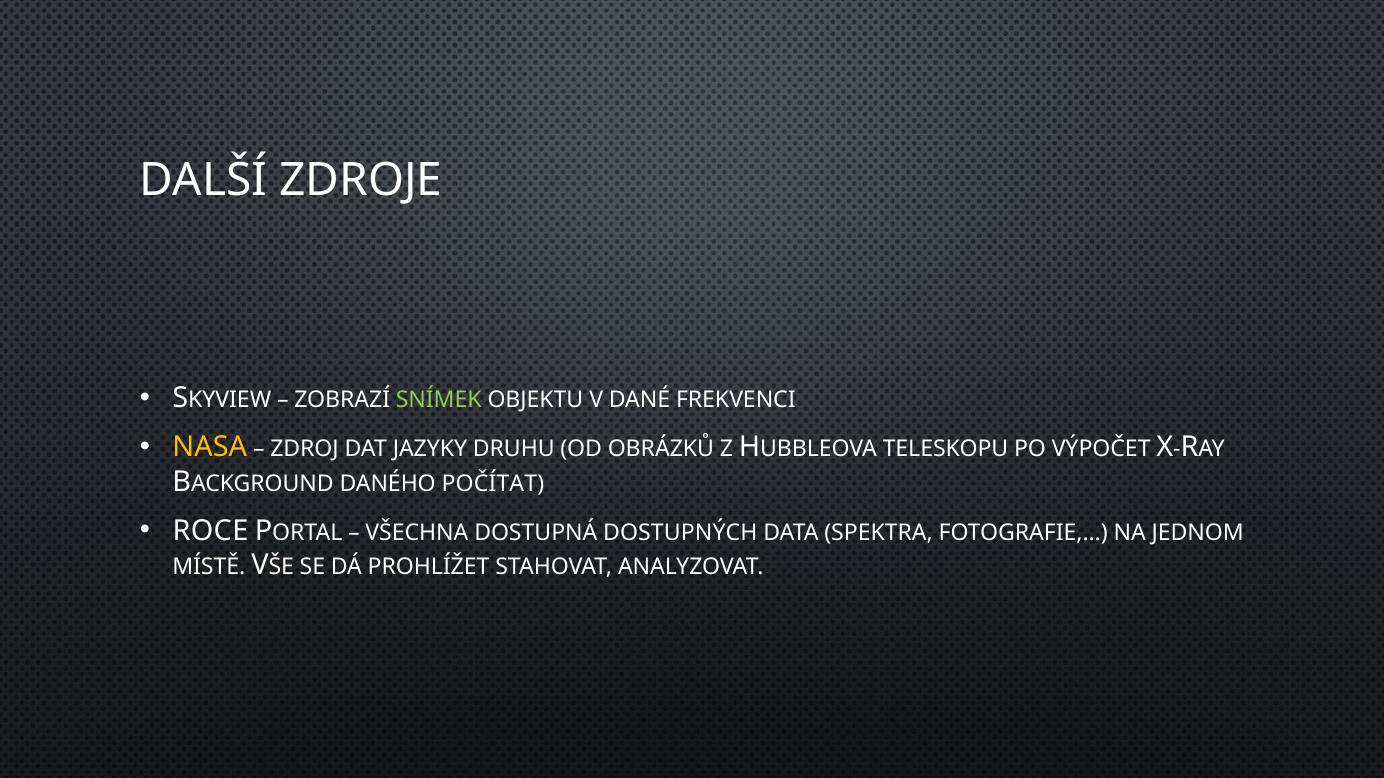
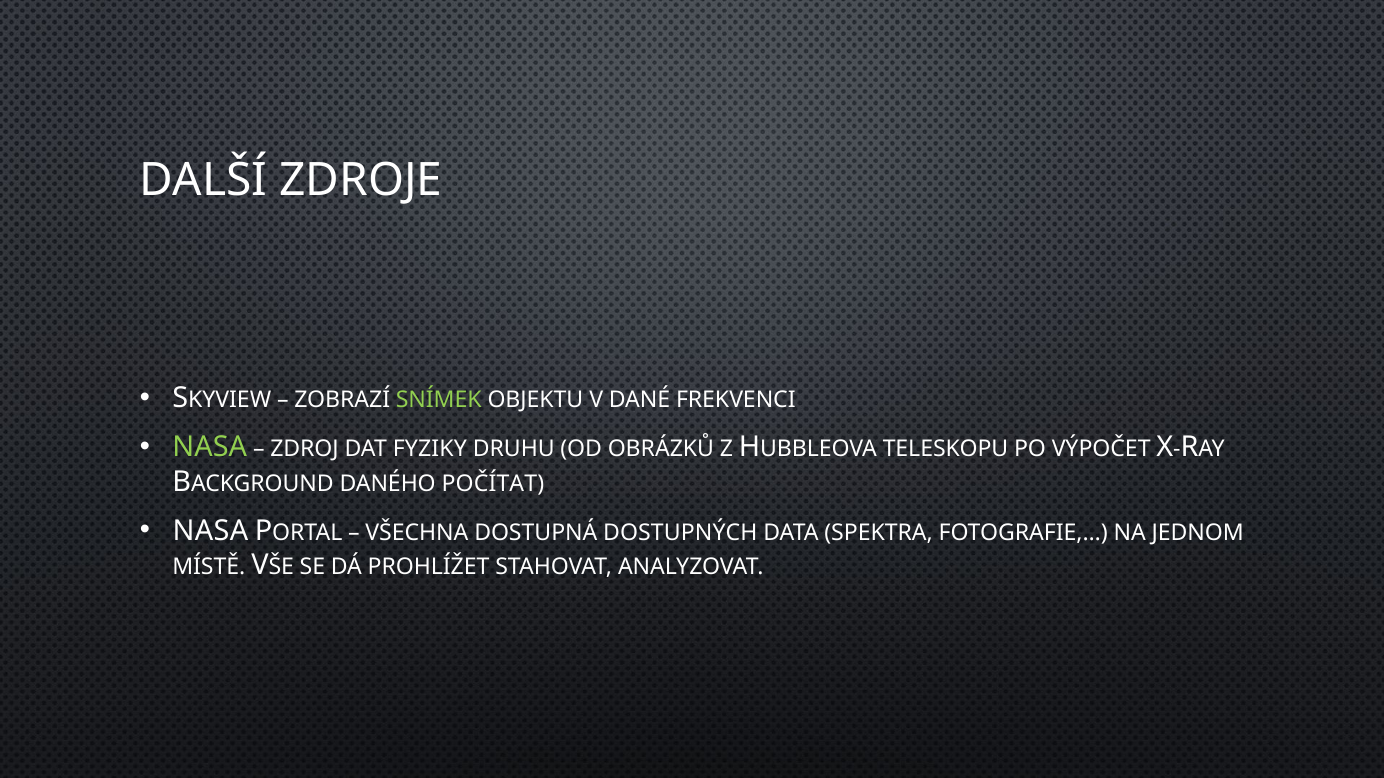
NASA colour: yellow -> light green (210, 447)
JAZYKY: JAZYKY -> FYZIKY (430, 449)
ROCE: ROCE -> NASA (210, 531)
